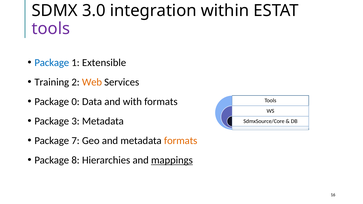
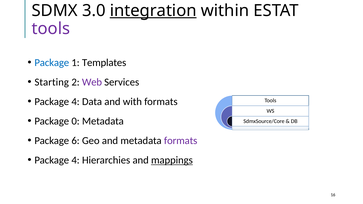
integration underline: none -> present (153, 11)
Extensible: Extensible -> Templates (104, 63)
Training: Training -> Starting (52, 82)
Web colour: orange -> purple (92, 82)
0: 0 -> 4 (76, 102)
3: 3 -> 0 (76, 121)
7: 7 -> 6 (76, 141)
formats colour: orange -> purple (181, 141)
8: 8 -> 4 (76, 160)
